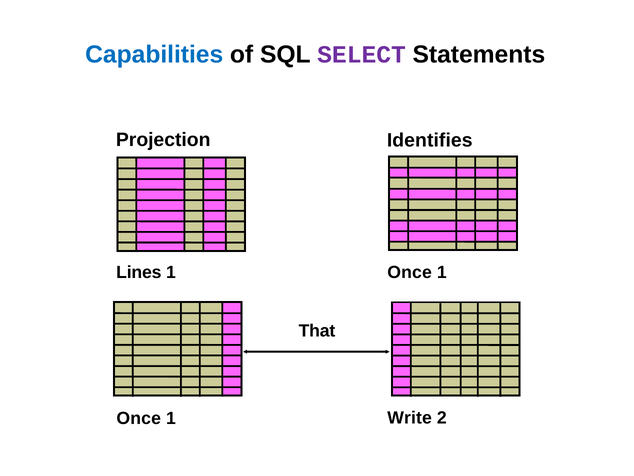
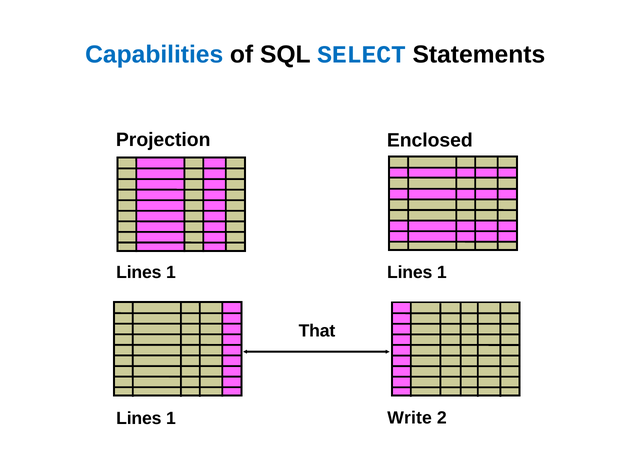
SELECT colour: purple -> blue (362, 54)
Identifies: Identifies -> Enclosed (430, 140)
Once: Once -> Lines (410, 272)
Once: Once -> Lines (139, 418)
